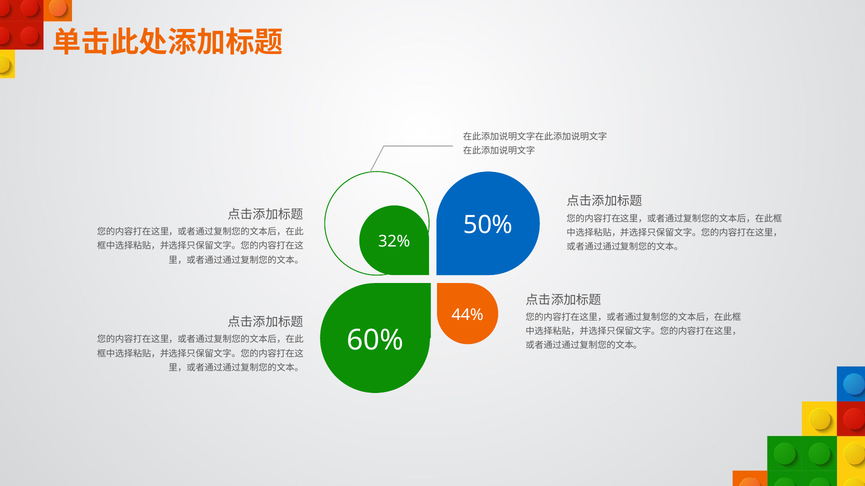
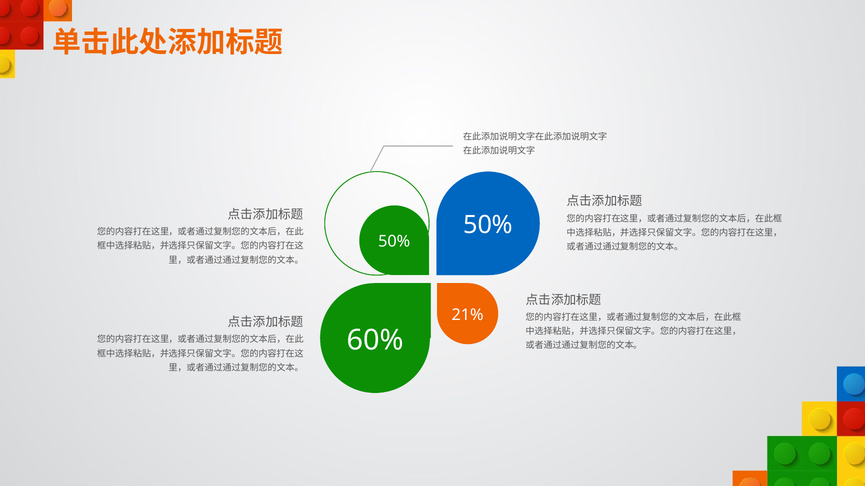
32%: 32% -> 50% (394, 242)
44%: 44% -> 21% (468, 315)
